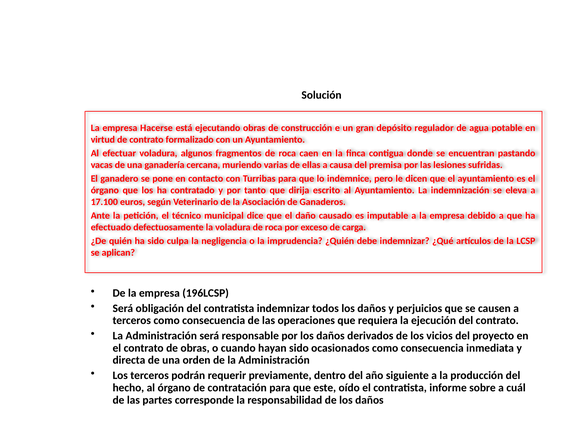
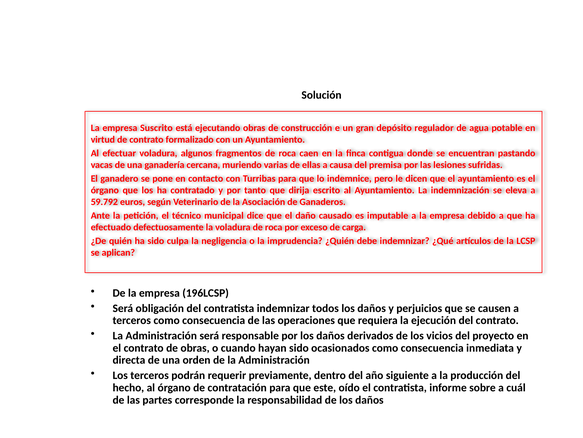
Hacerse: Hacerse -> Suscrito (156, 128)
17.100: 17.100 -> 59.792 (104, 202)
